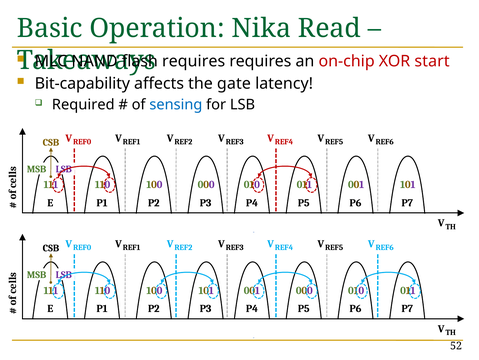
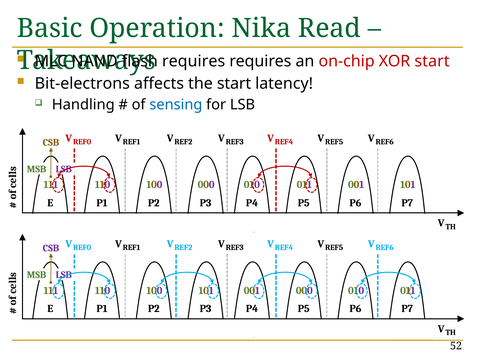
Bit-capability: Bit-capability -> Bit-electrons (82, 83)
the gate: gate -> start (234, 83)
Required: Required -> Handling (83, 105)
CSB colour: black -> purple (51, 248)
